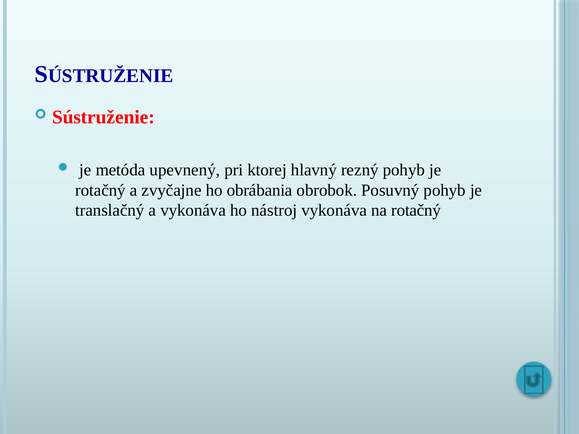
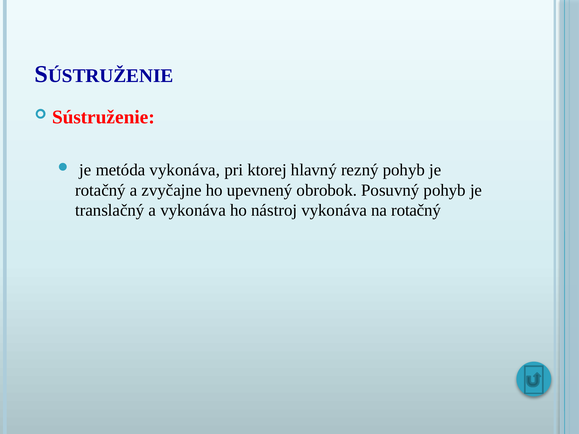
metóda upevnený: upevnený -> vykonáva (185, 170)
obrábania: obrábania -> upevnený (260, 190)
